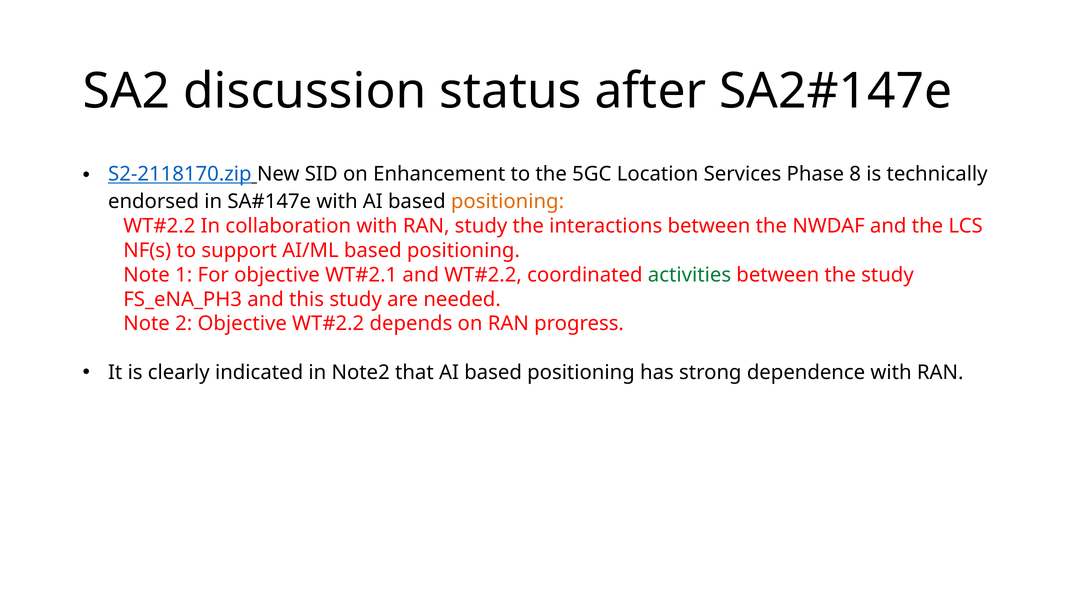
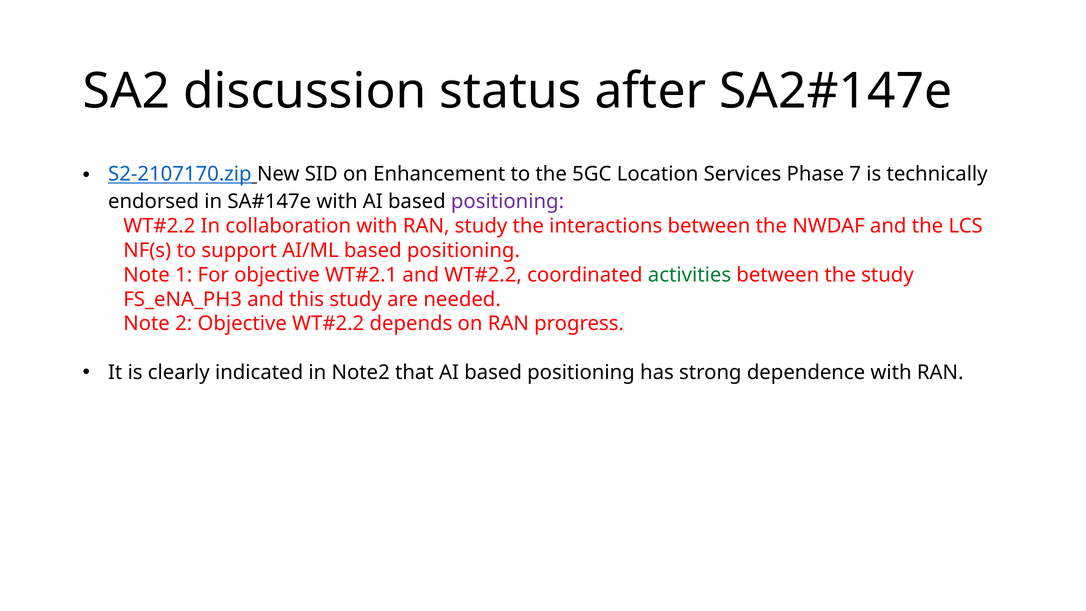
S2-2118170.zip: S2-2118170.zip -> S2-2107170.zip (180, 174)
8: 8 -> 7 (855, 174)
positioning colour: orange -> purple (508, 201)
